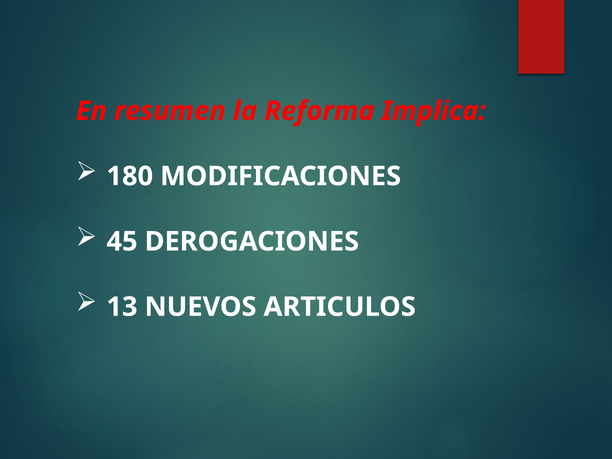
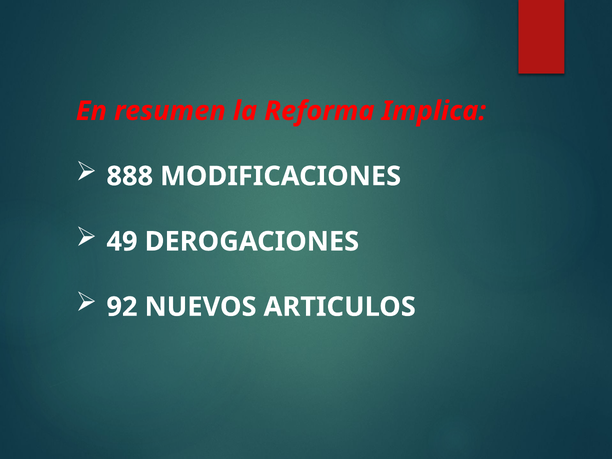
180: 180 -> 888 (130, 176)
45: 45 -> 49 (122, 242)
13: 13 -> 92 (122, 307)
